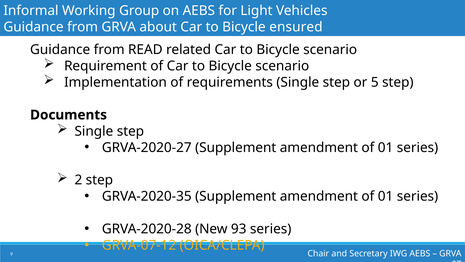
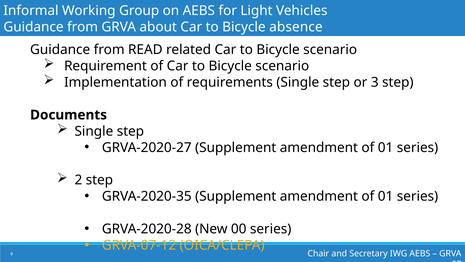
ensured: ensured -> absence (296, 27)
5: 5 -> 3 (375, 82)
93: 93 -> 00 (239, 229)
